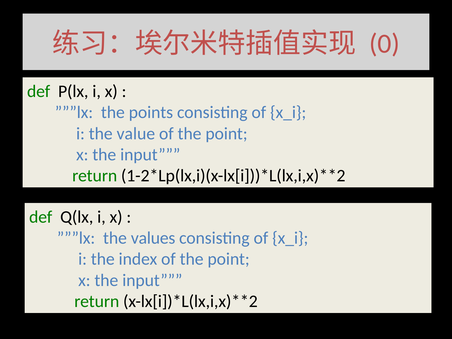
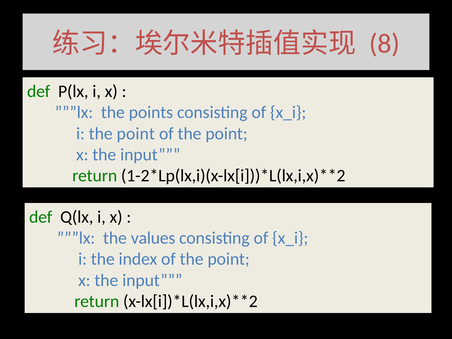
0: 0 -> 8 (384, 44)
i the value: value -> point (136, 134)
